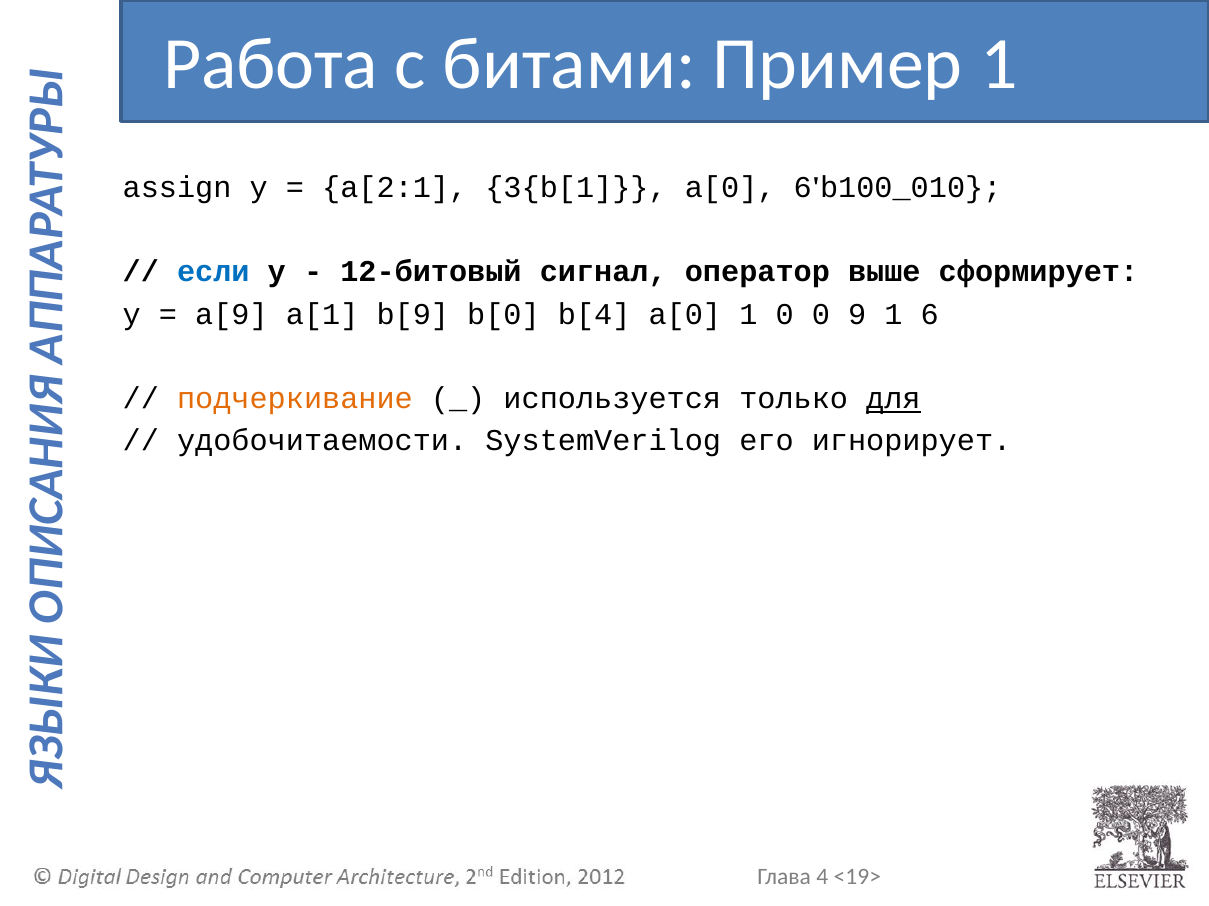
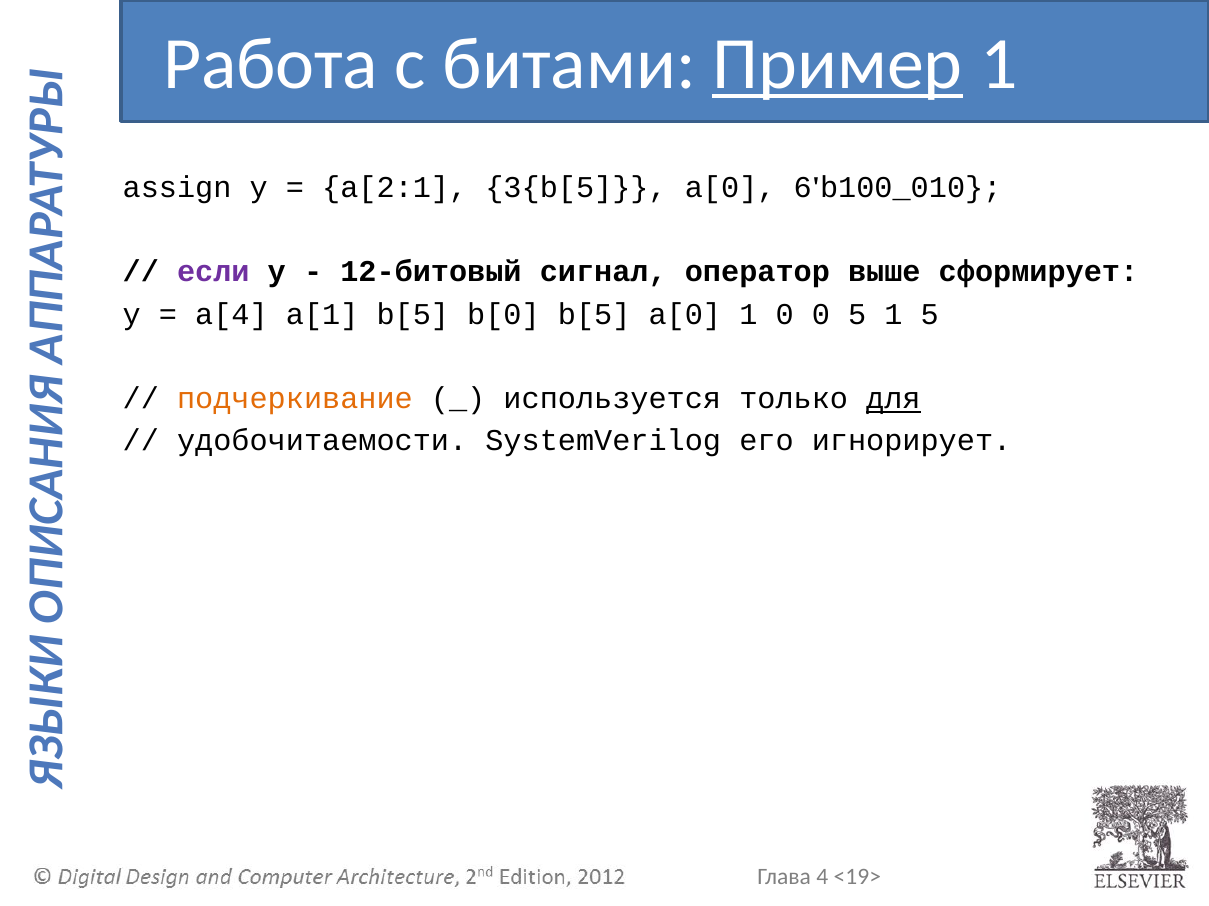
Пример underline: none -> present (838, 64)
3{b[1: 3{b[1 -> 3{b[5 (576, 187)
если colour: blue -> purple (213, 272)
a[9: a[9 -> a[4 (231, 314)
a[1 b[9: b[9 -> b[5 (413, 314)
b[0 b[4: b[4 -> b[5 (594, 314)
0 9: 9 -> 5 (857, 314)
1 6: 6 -> 5 (930, 314)
